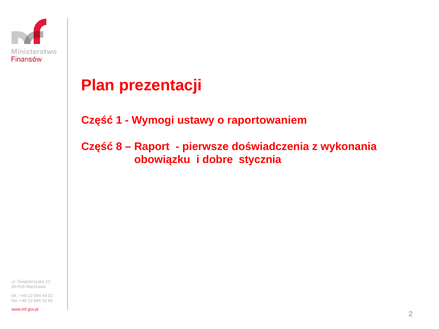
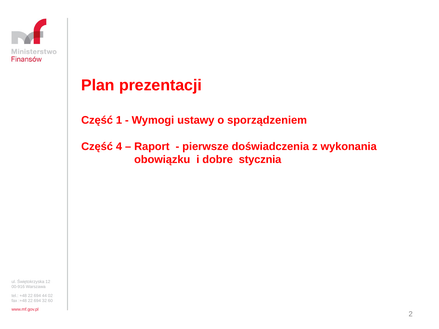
raportowaniem: raportowaniem -> sporządzeniem (267, 120)
8: 8 -> 4 (119, 147)
